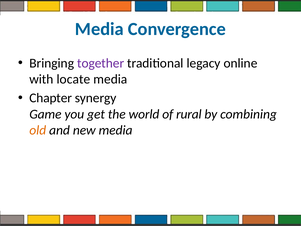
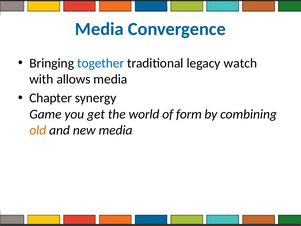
together colour: purple -> blue (101, 63)
online: online -> watch (240, 63)
locate: locate -> allows (74, 79)
rural: rural -> form (189, 114)
